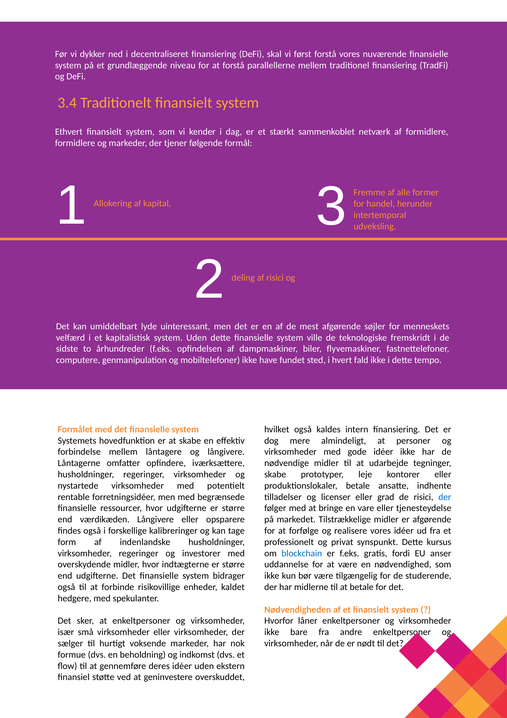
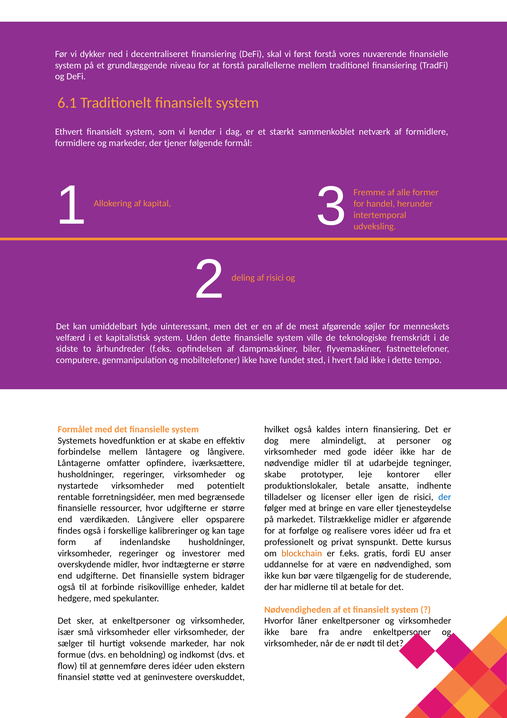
3.4: 3.4 -> 6.1 (67, 103)
grad: grad -> igen (386, 496)
blockchain colour: blue -> orange (302, 553)
